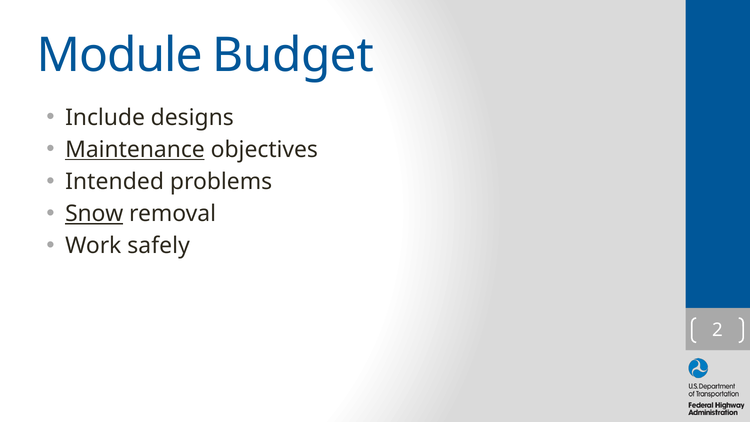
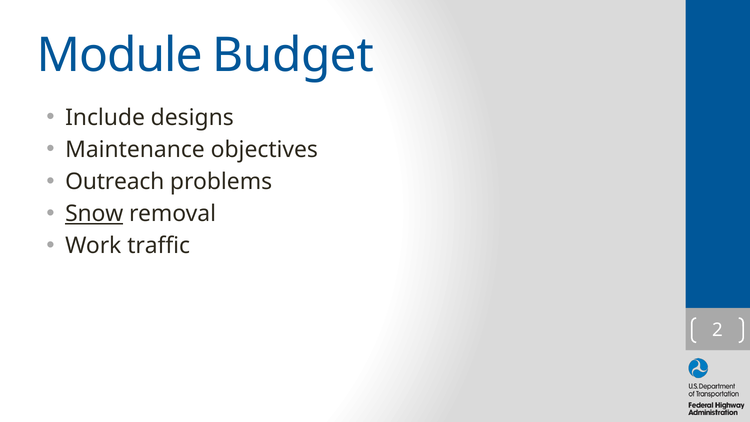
Maintenance underline: present -> none (135, 150)
Intended: Intended -> Outreach (115, 182)
safely: safely -> traffic (159, 246)
